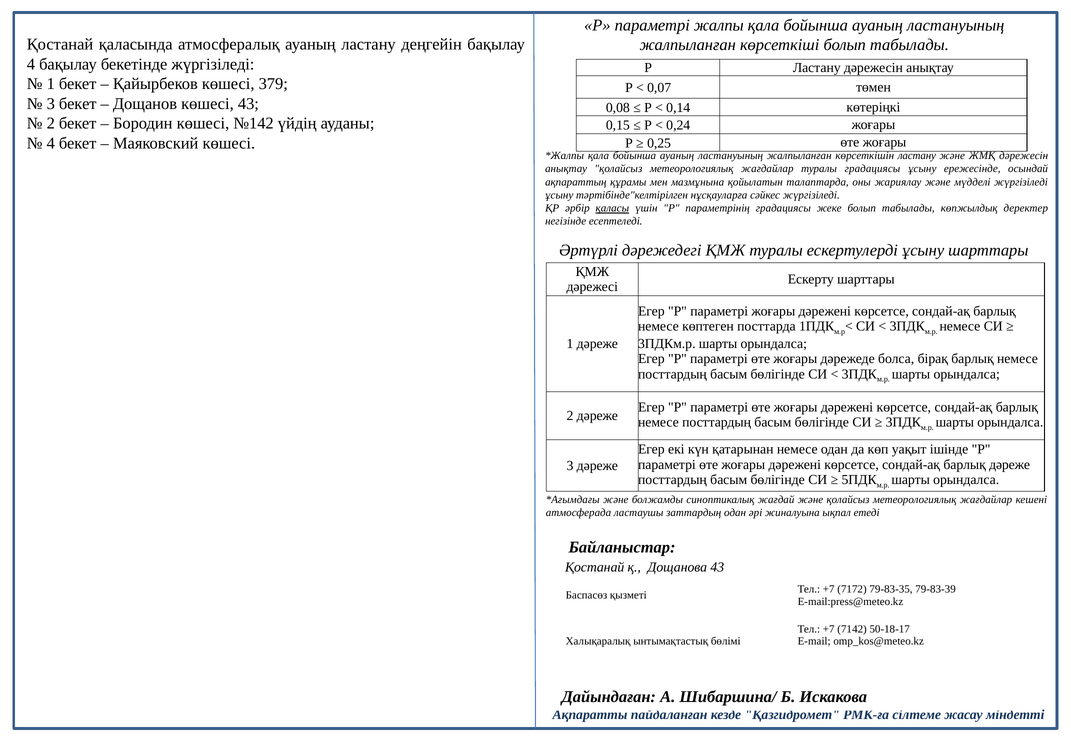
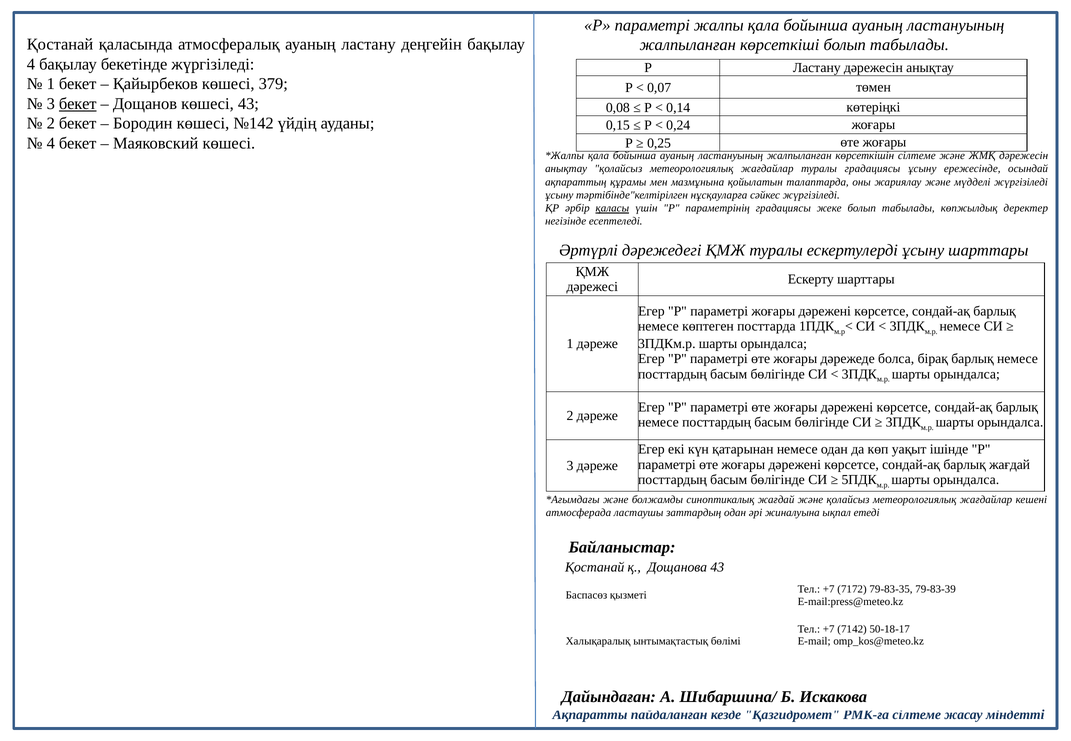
бекет underline: none -> present (78, 104)
көрсеткішін ластану: ластану -> сілтеме (917, 156)
барлық дәреже: дәреже -> жағдай (1010, 465)
